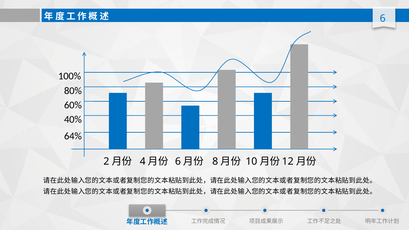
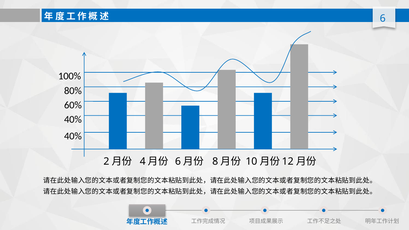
64%: 64% -> 40% (73, 136)
